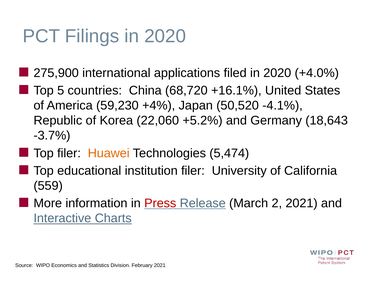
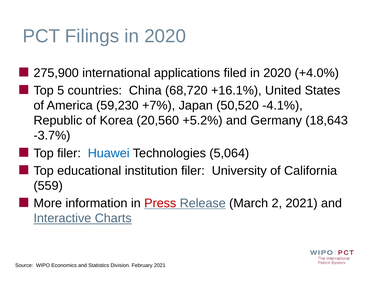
+4%: +4% -> +7% (159, 106)
22,060: 22,060 -> 20,560 (158, 121)
Huawei colour: orange -> blue (109, 153)
5,474: 5,474 -> 5,064 (229, 153)
